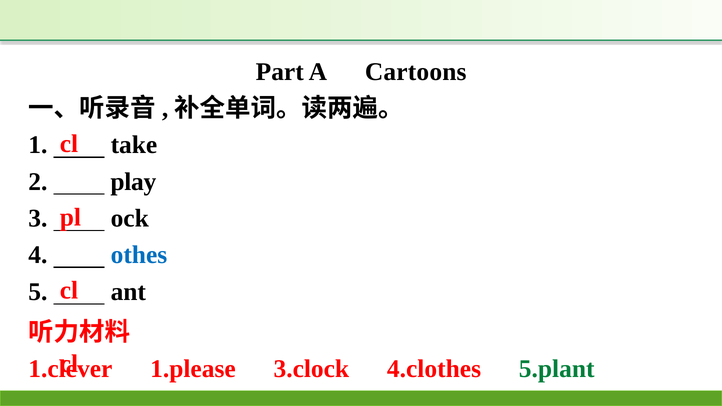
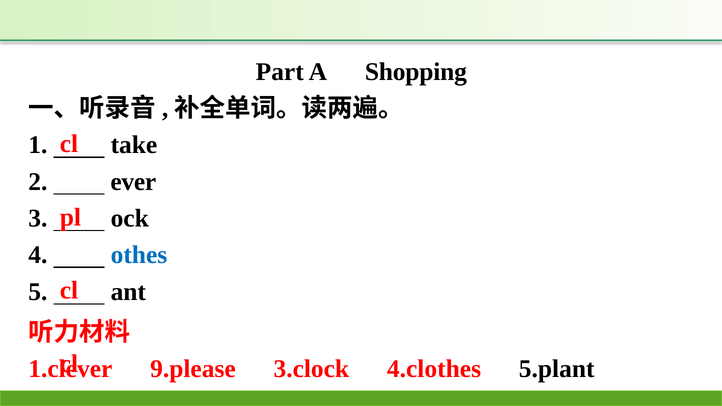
Cartoons: Cartoons -> Shopping (416, 72)
play: play -> ever (133, 182)
1.please: 1.please -> 9.please (193, 369)
5.plant colour: green -> black (557, 369)
